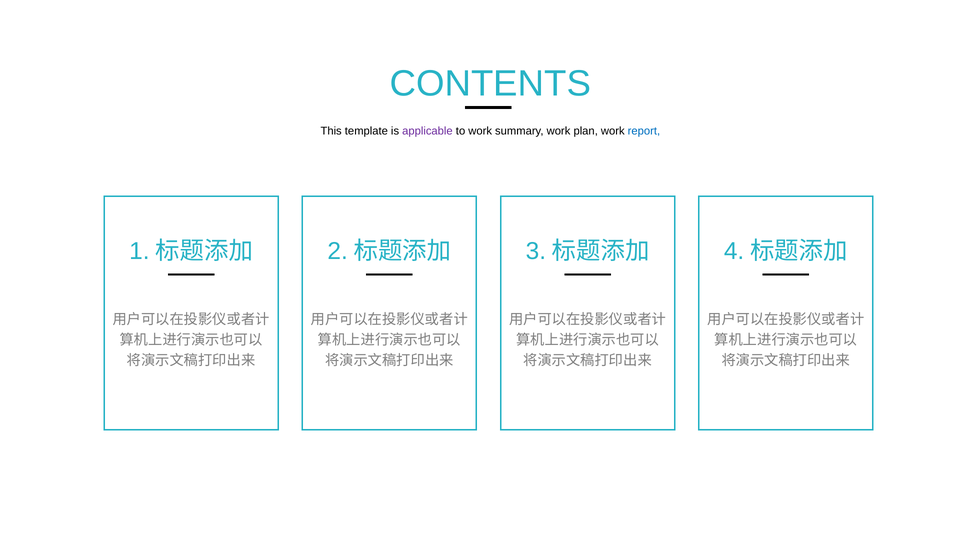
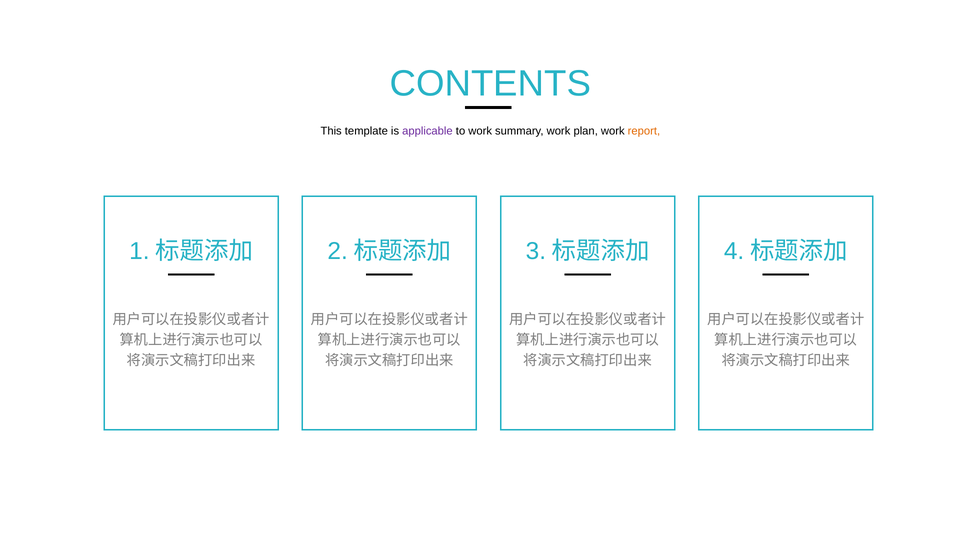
report colour: blue -> orange (644, 131)
